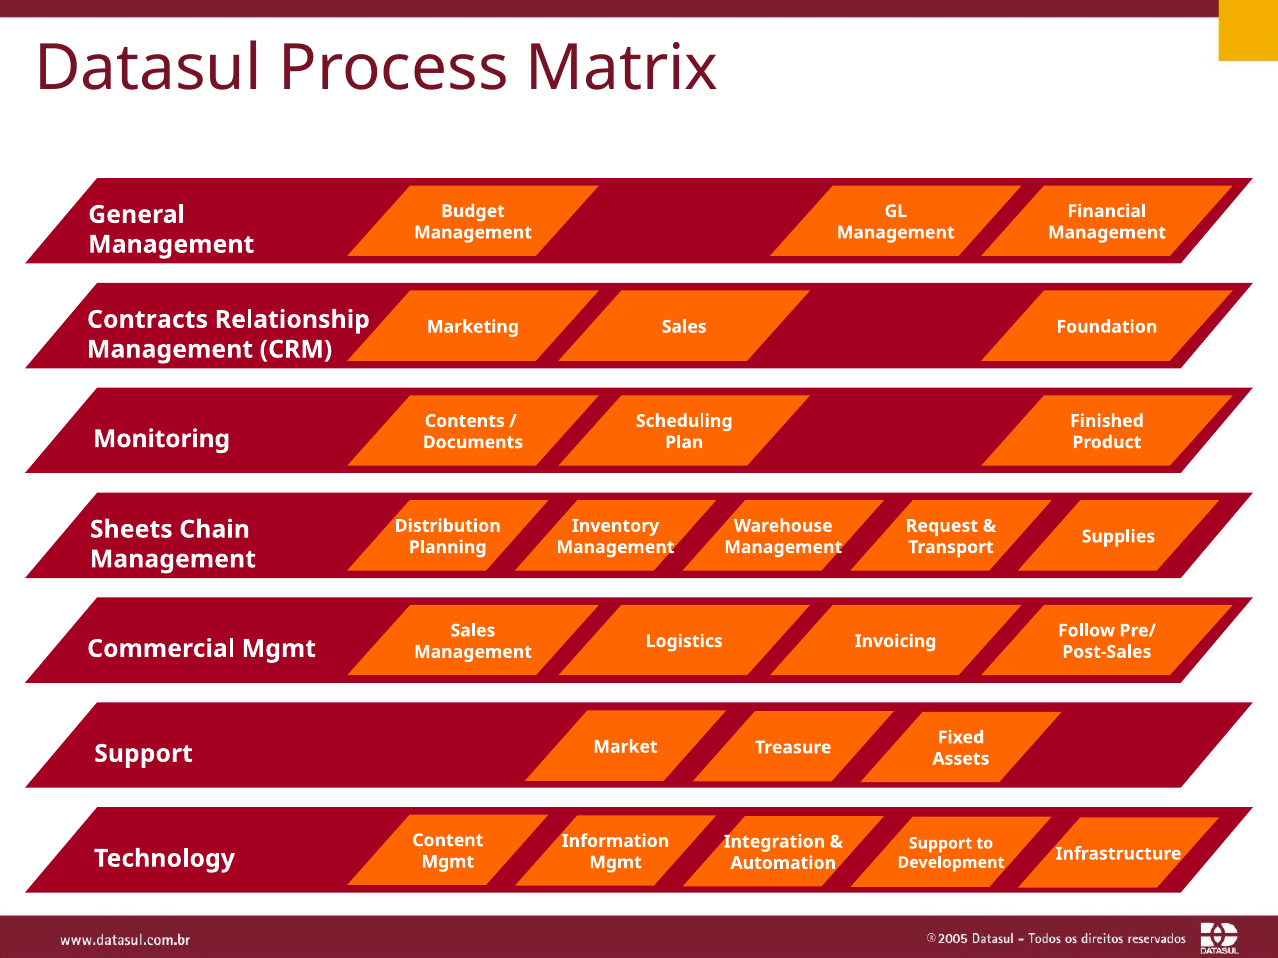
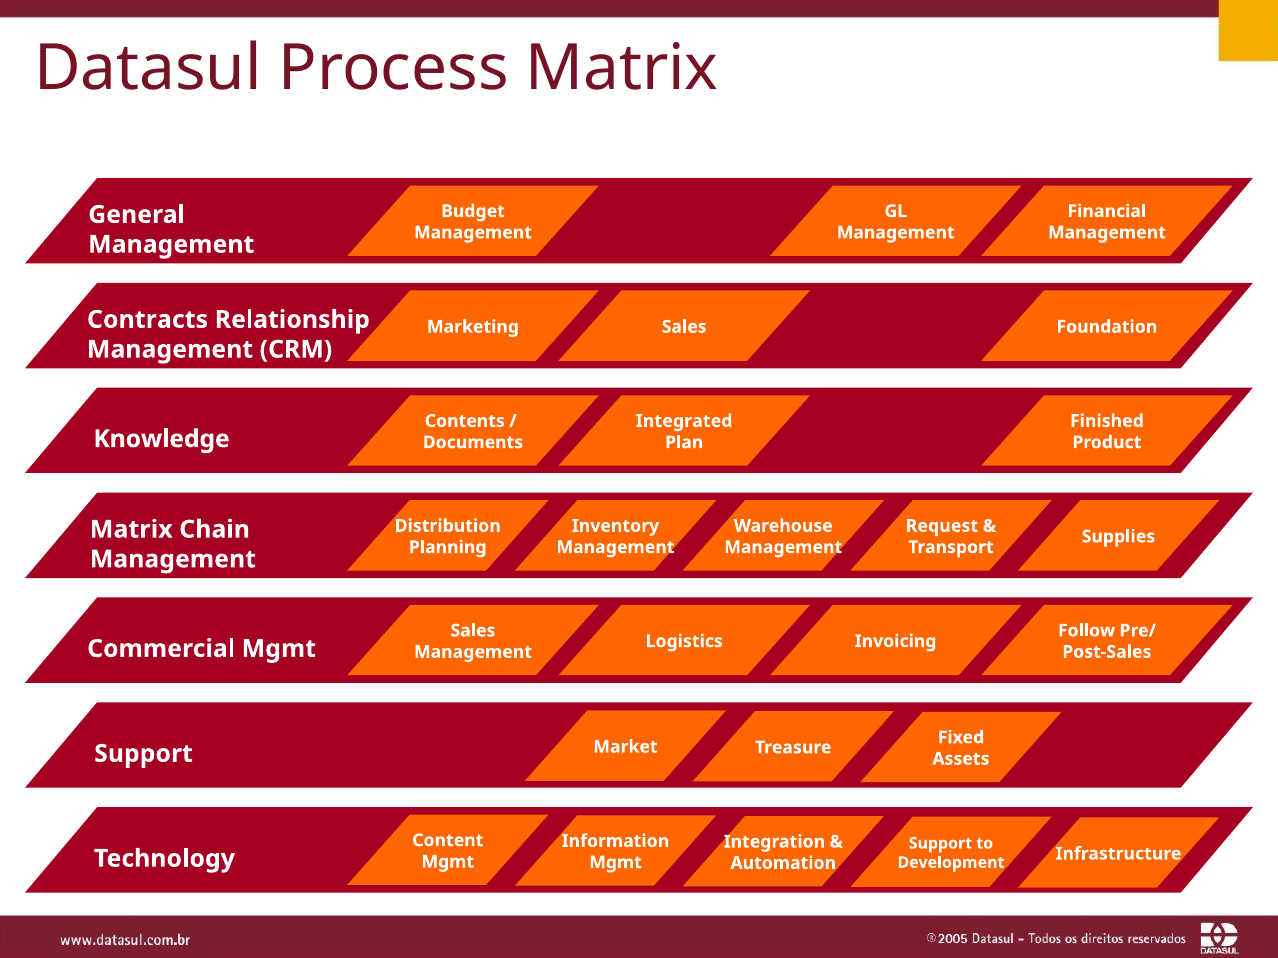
Scheduling: Scheduling -> Integrated (684, 421)
Monitoring: Monitoring -> Knowledge (162, 439)
Sheets: Sheets -> Matrix (131, 530)
